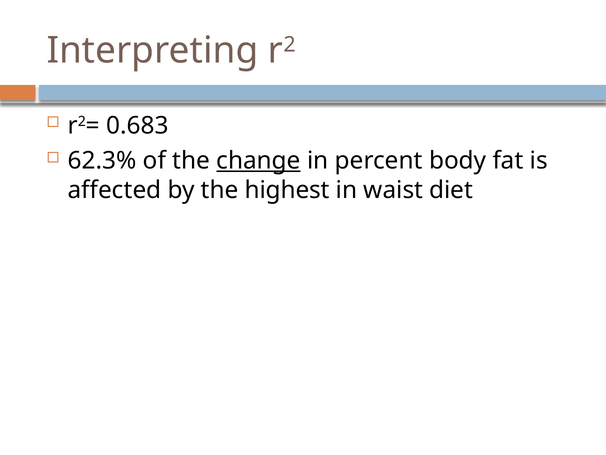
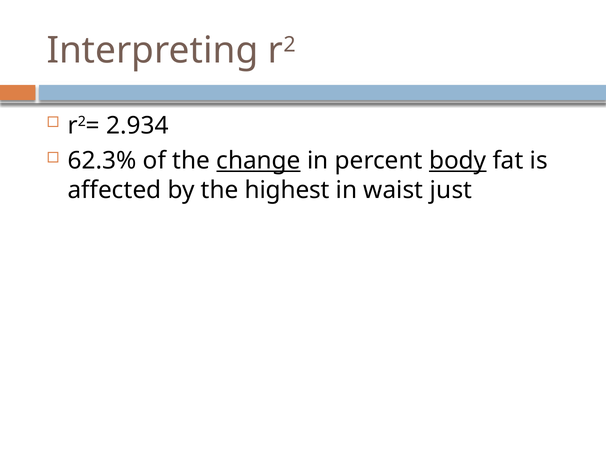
0.683: 0.683 -> 2.934 (137, 125)
body underline: none -> present (458, 161)
diet: diet -> just (451, 190)
